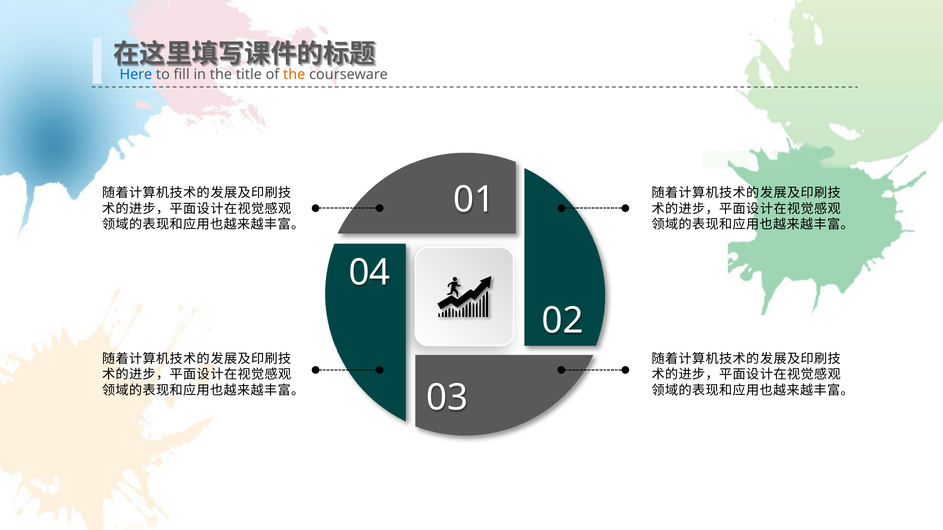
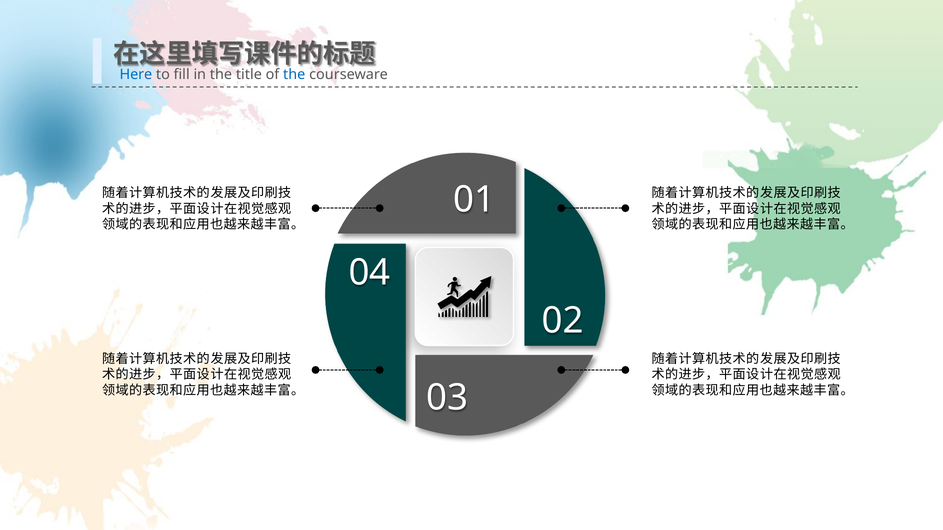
the colour: orange -> blue (294, 75)
